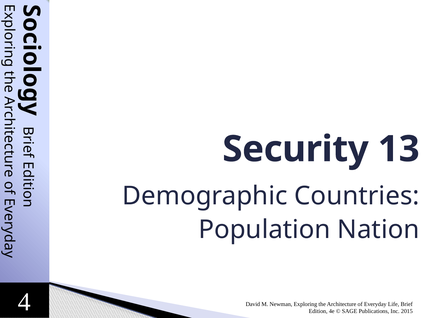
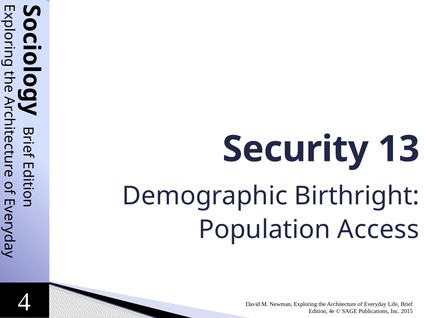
Countries: Countries -> Birthright (357, 196)
Nation: Nation -> Access (378, 230)
